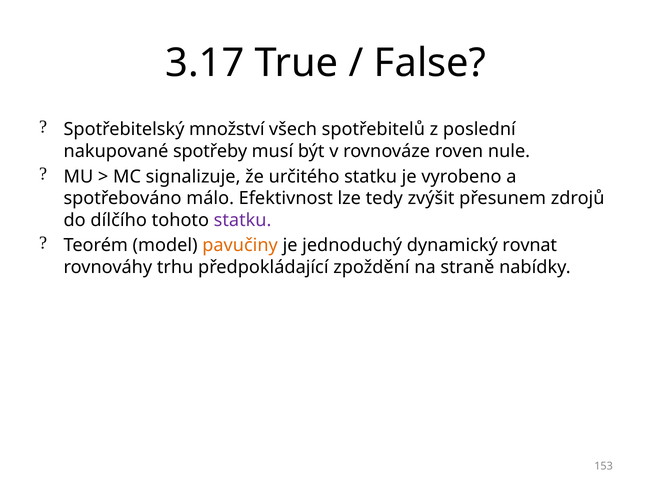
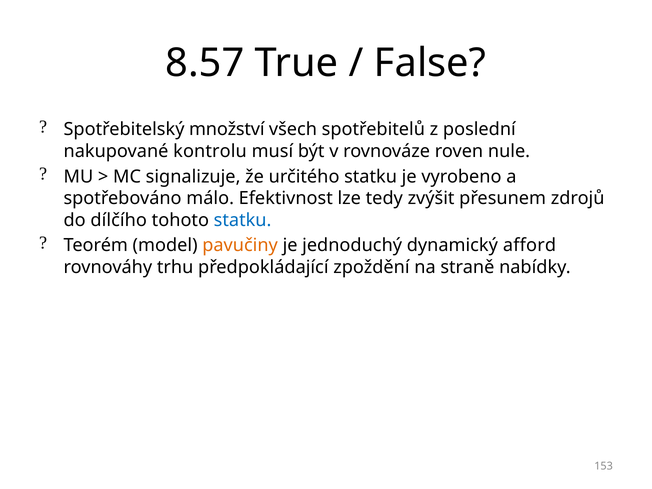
3.17: 3.17 -> 8.57 (205, 63)
spotřeby: spotřeby -> kontrolu (210, 151)
statku colour: purple -> blue (243, 220)
rovnat: rovnat -> afford (530, 245)
